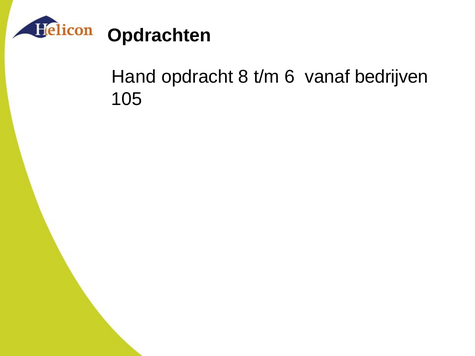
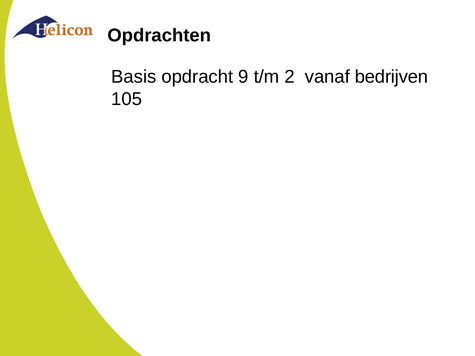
Hand: Hand -> Basis (134, 77)
8: 8 -> 9 (243, 77)
6: 6 -> 2 (289, 77)
